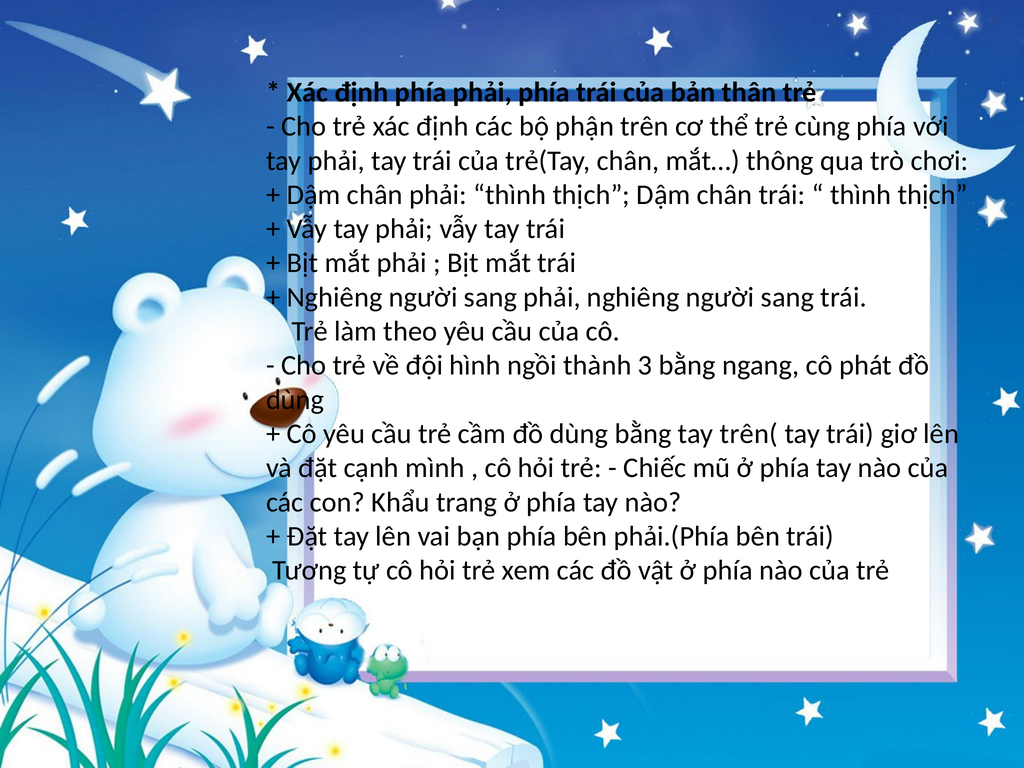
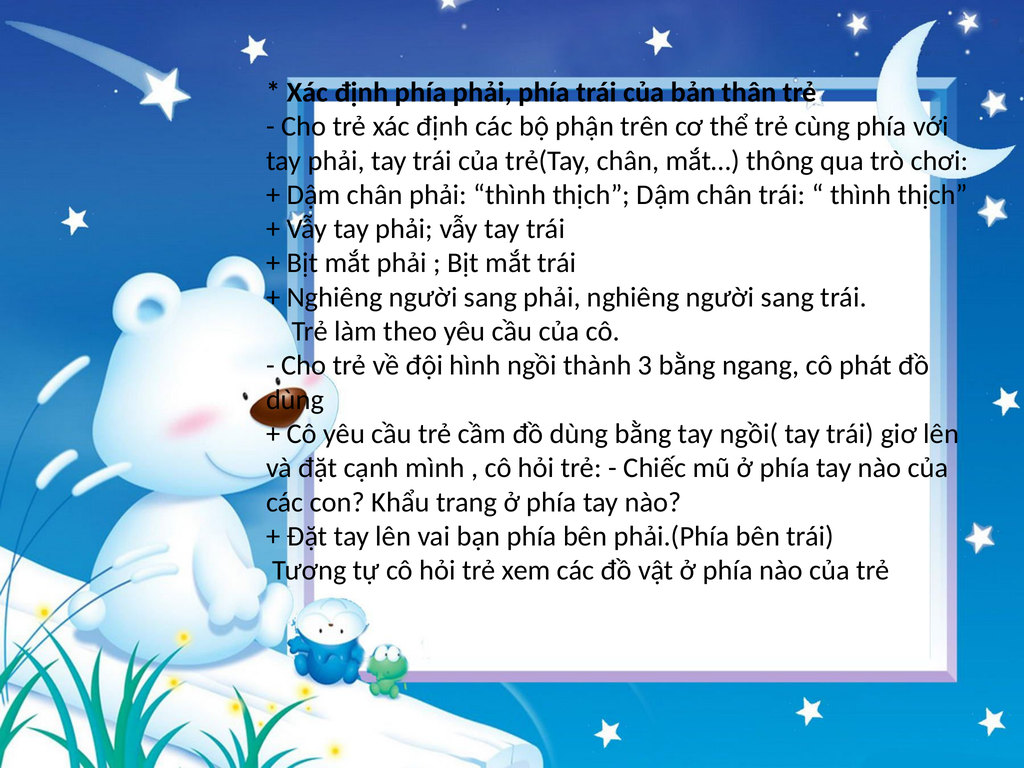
trên(: trên( -> ngồi( (749, 434)
